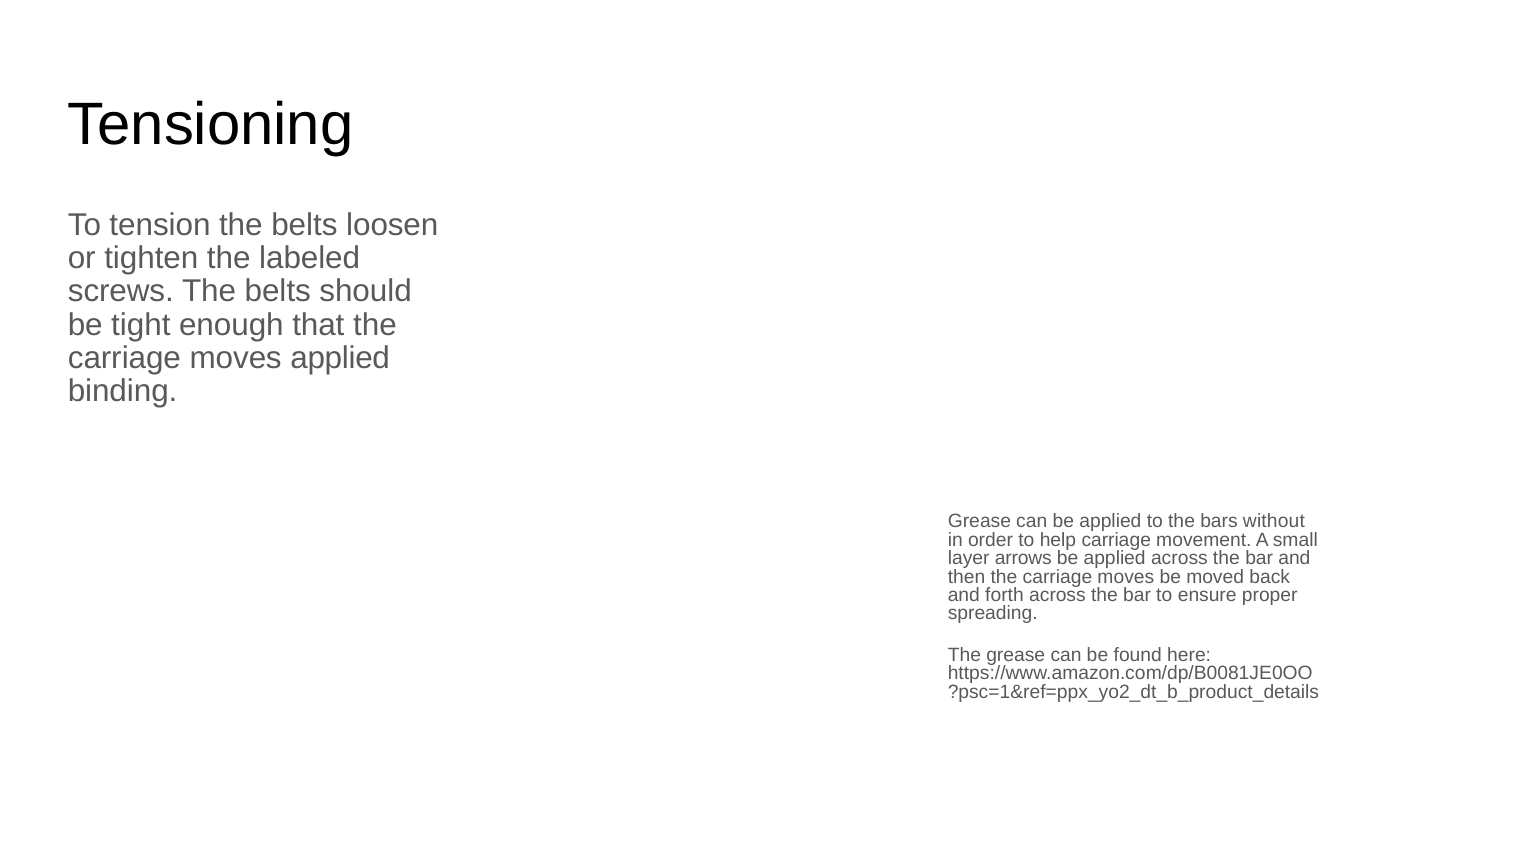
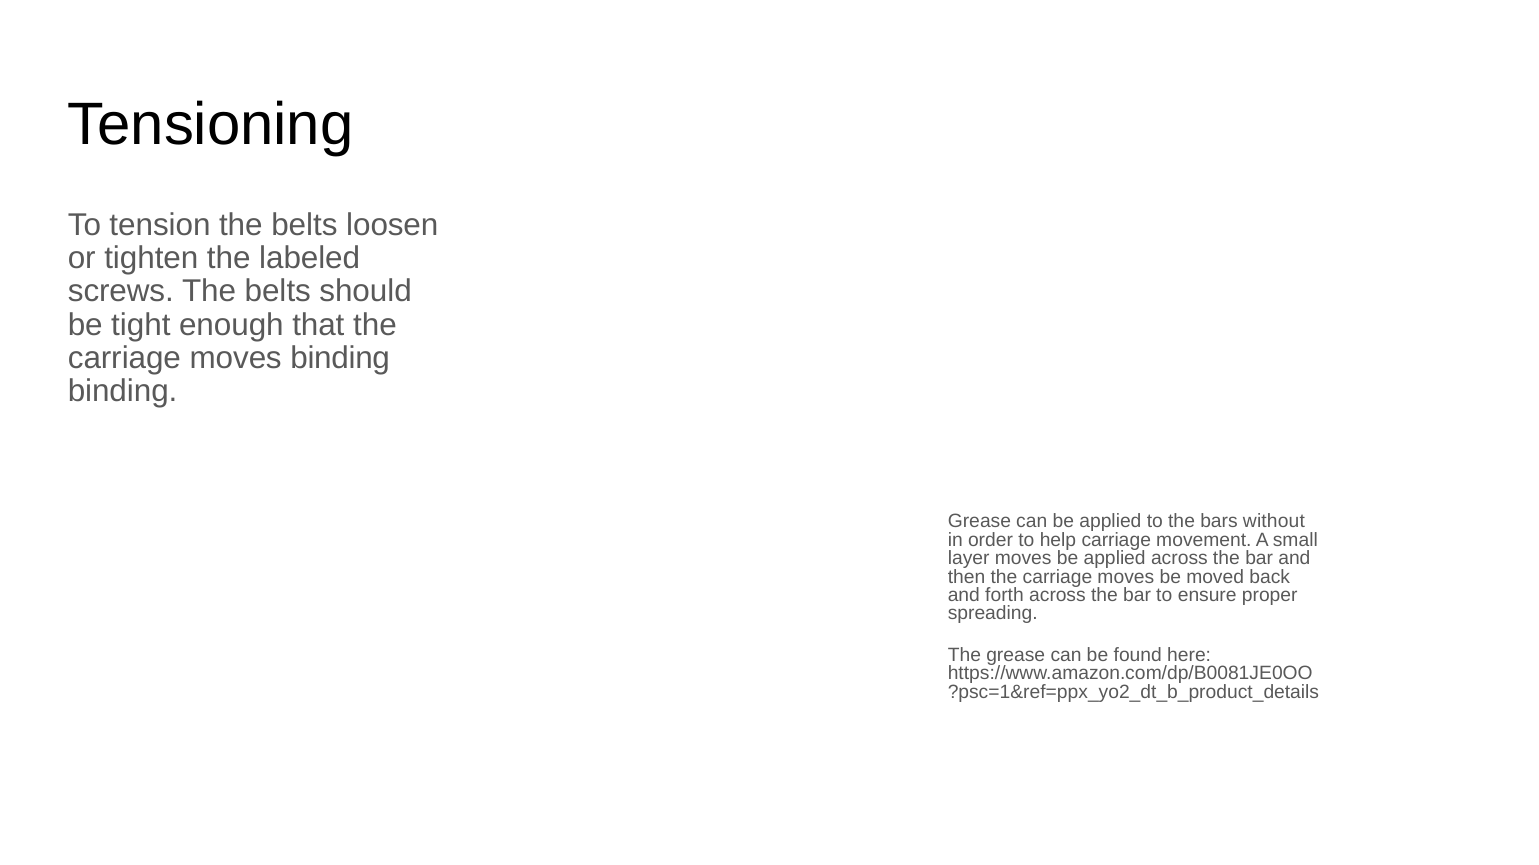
moves applied: applied -> binding (340, 358)
layer arrows: arrows -> moves (1023, 559)
